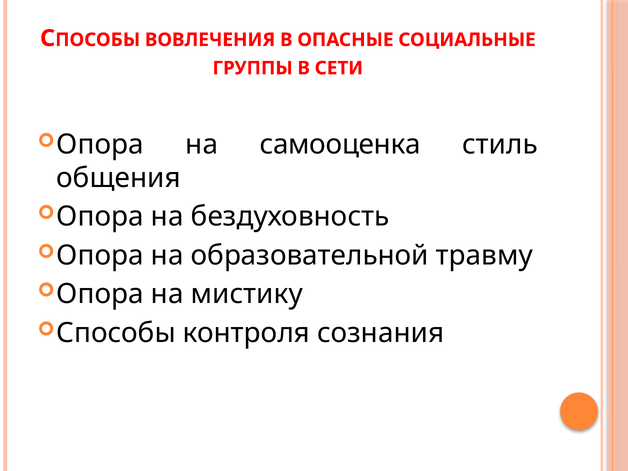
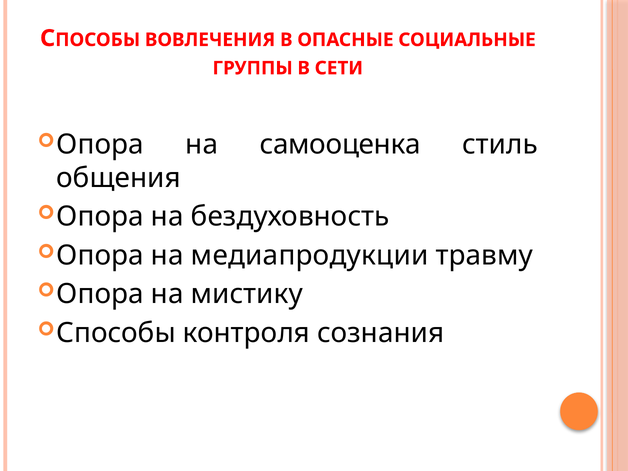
образовательной: образовательной -> медиапродукции (310, 255)
